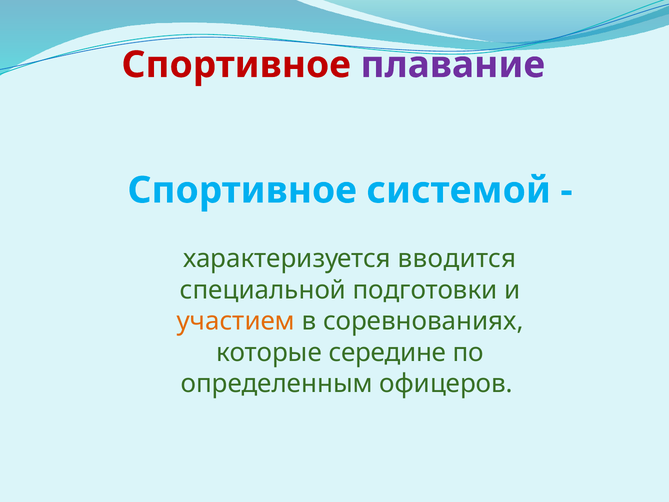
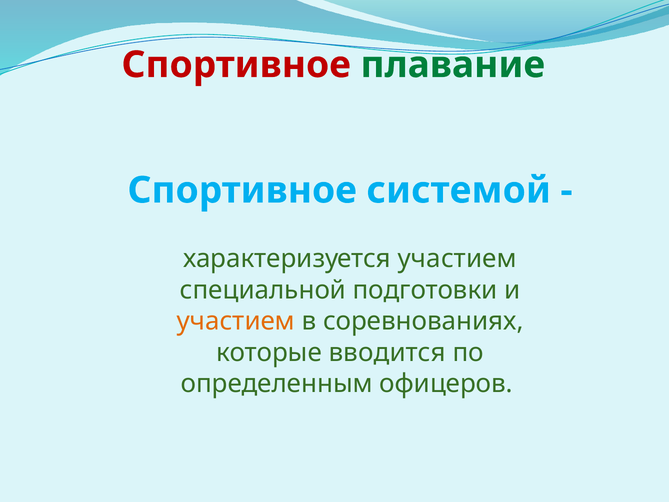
плавание colour: purple -> green (453, 65)
характеризуется вводится: вводится -> участием (457, 259)
середине: середине -> вводится (387, 352)
